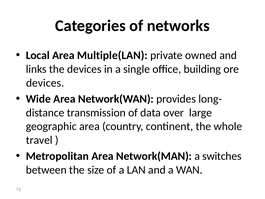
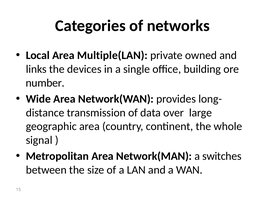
devices: devices -> number (45, 83)
travel: travel -> signal (39, 140)
